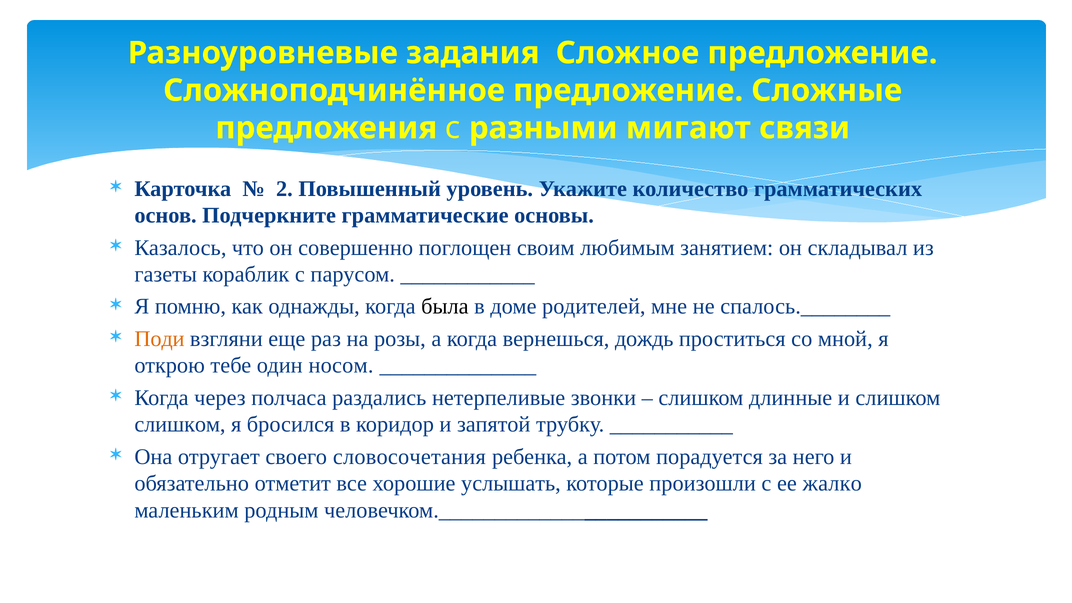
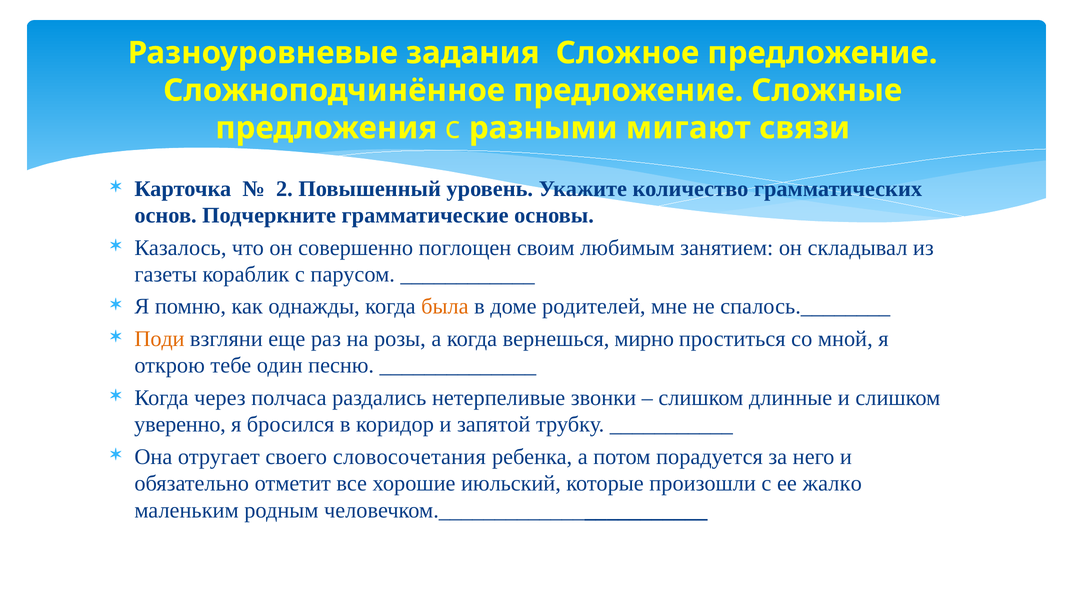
была colour: black -> orange (445, 307)
дождь: дождь -> мирно (644, 339)
носом: носом -> песню (341, 366)
слишком: слишком -> уверенно (180, 425)
услышать: услышать -> июльский (511, 484)
